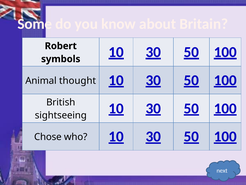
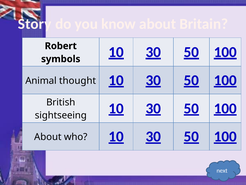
Some: Some -> Story (35, 24)
Chose: Chose -> About (48, 137)
